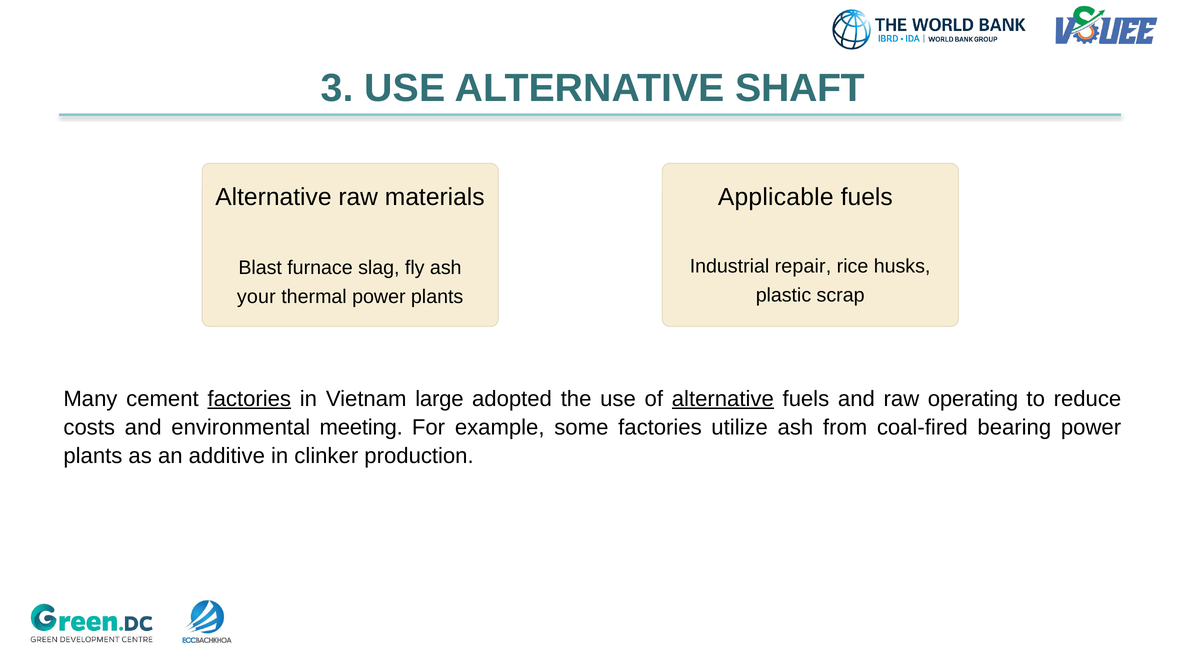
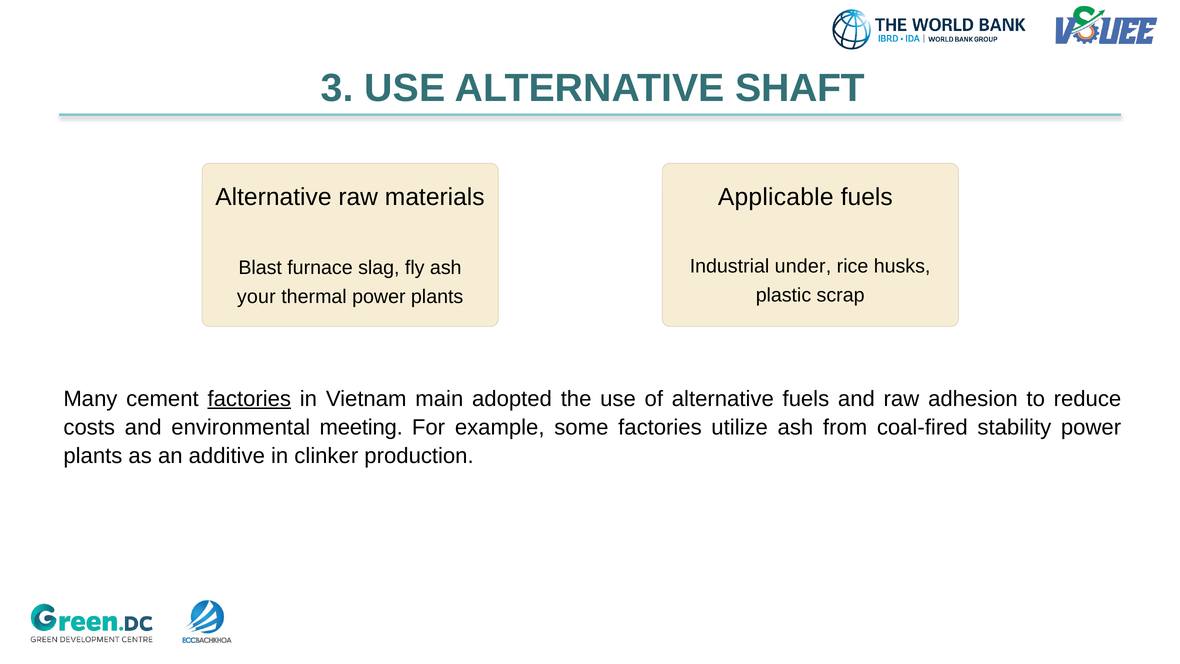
repair: repair -> under (803, 266)
large: large -> main (439, 399)
alternative underline: present -> none (723, 399)
operating: operating -> adhesion (973, 399)
bearing: bearing -> stability (1014, 427)
